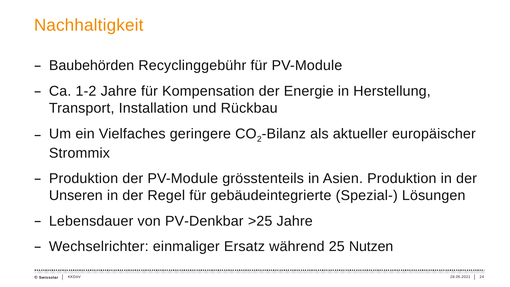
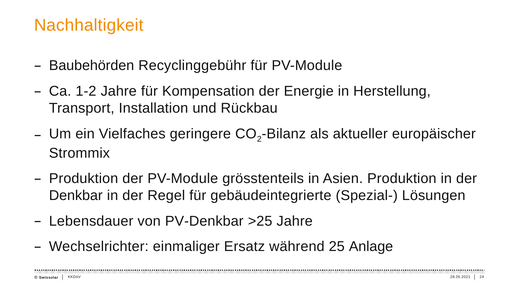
Unseren: Unseren -> Denkbar (76, 195)
Nutzen: Nutzen -> Anlage (371, 246)
